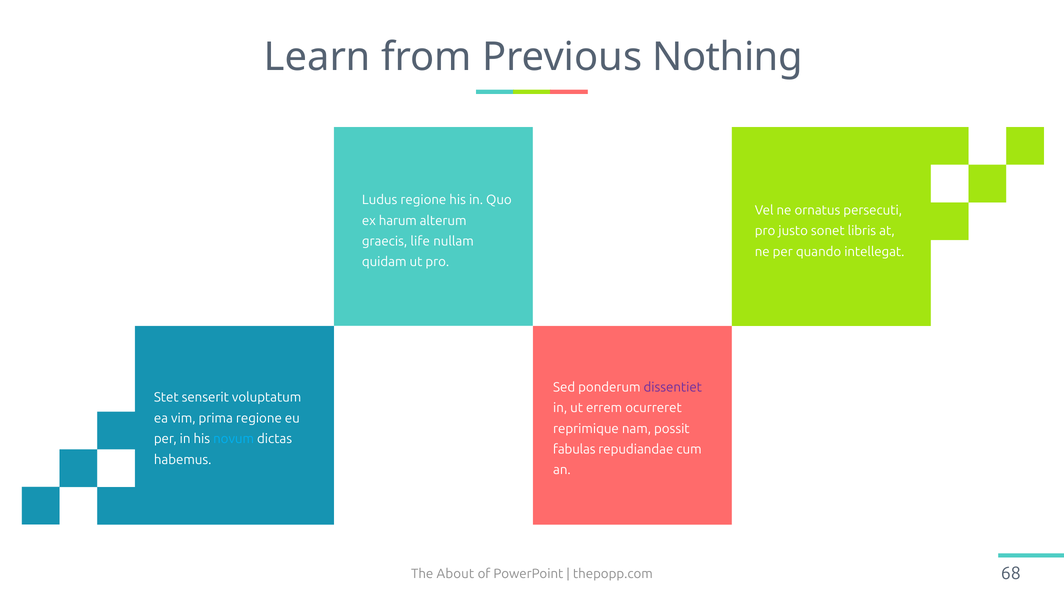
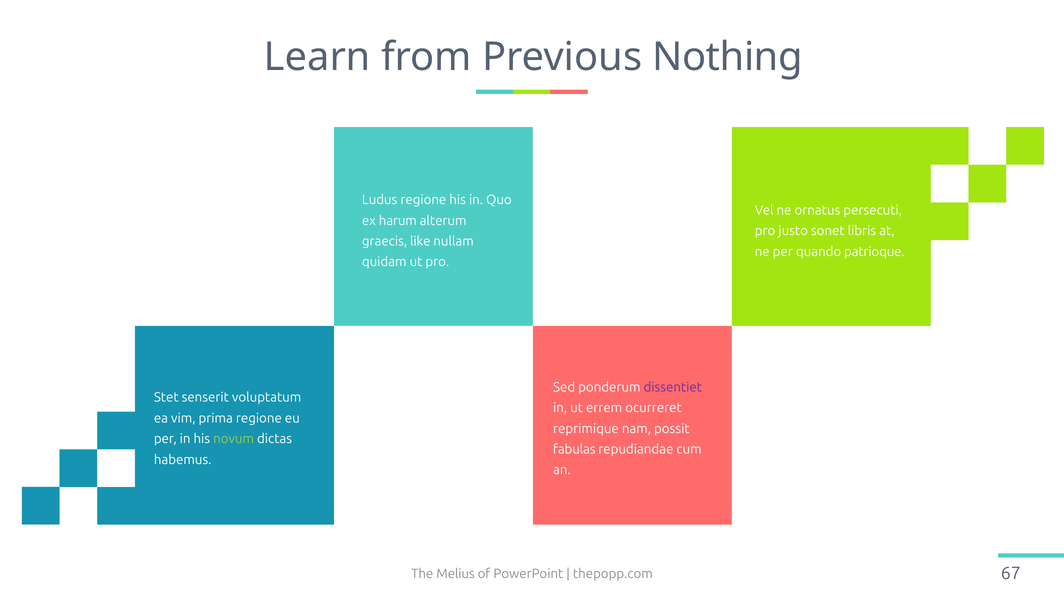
life: life -> like (420, 242)
intellegat: intellegat -> patrioque (874, 252)
novum colour: light blue -> light green (234, 439)
About: About -> Melius (456, 574)
68: 68 -> 67 (1011, 574)
